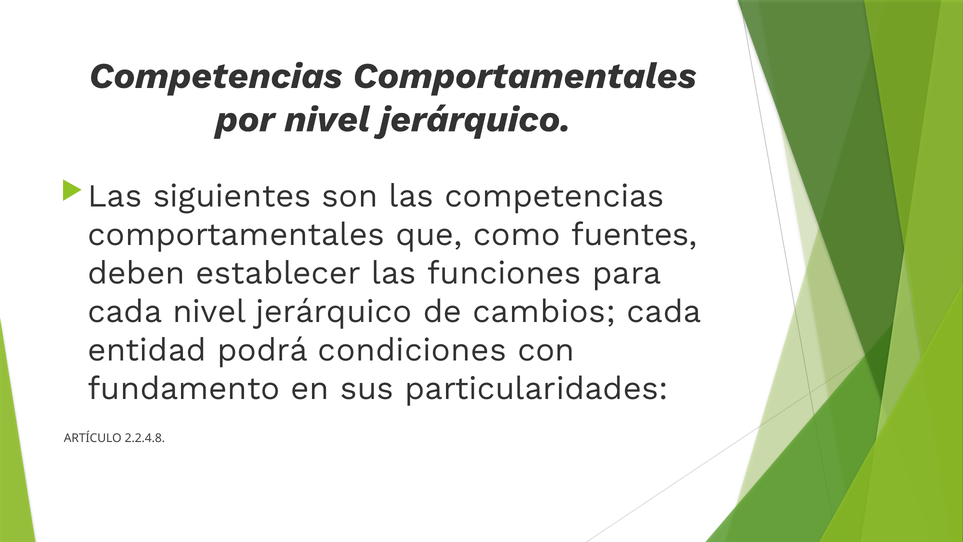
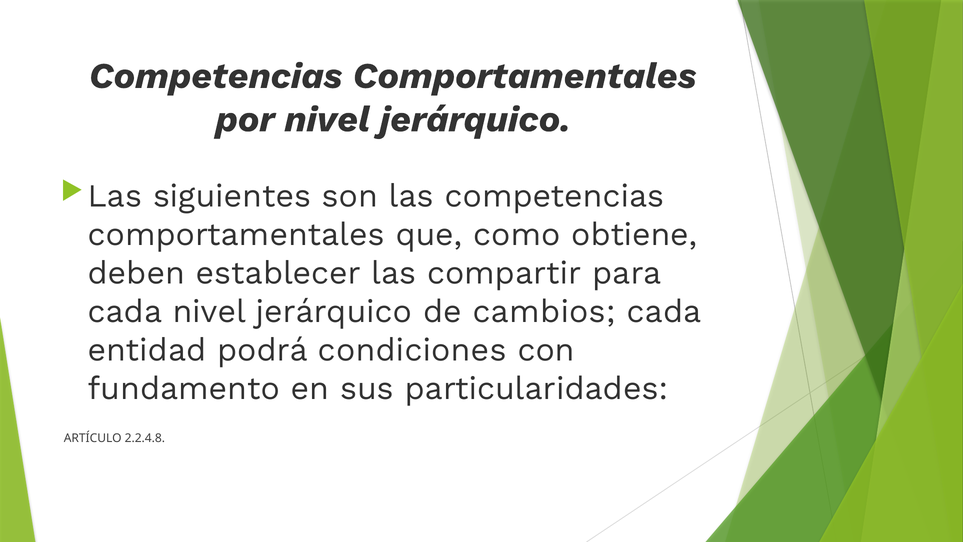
fuentes: fuentes -> obtiene (634, 234)
funciones: funciones -> compartir (504, 273)
